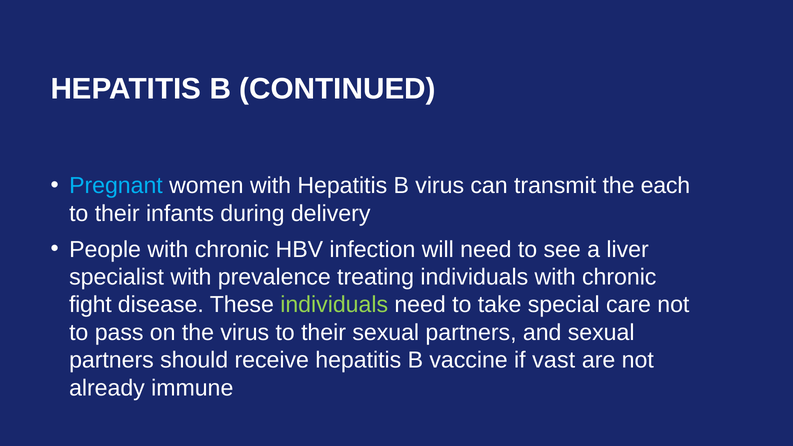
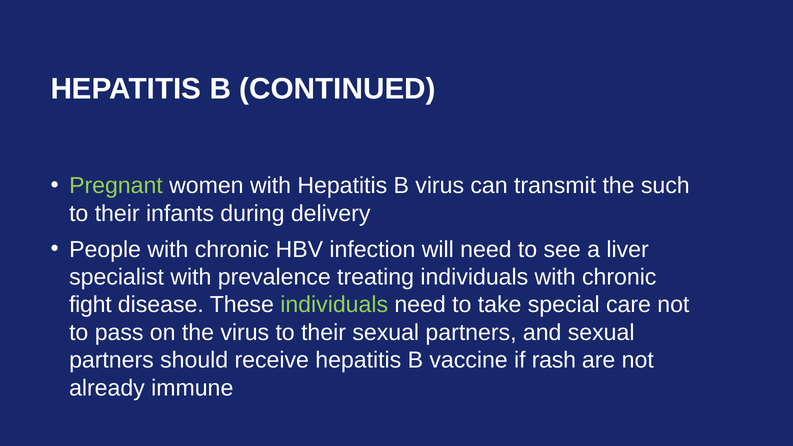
Pregnant colour: light blue -> light green (116, 186)
each: each -> such (665, 186)
vast: vast -> rash (554, 360)
